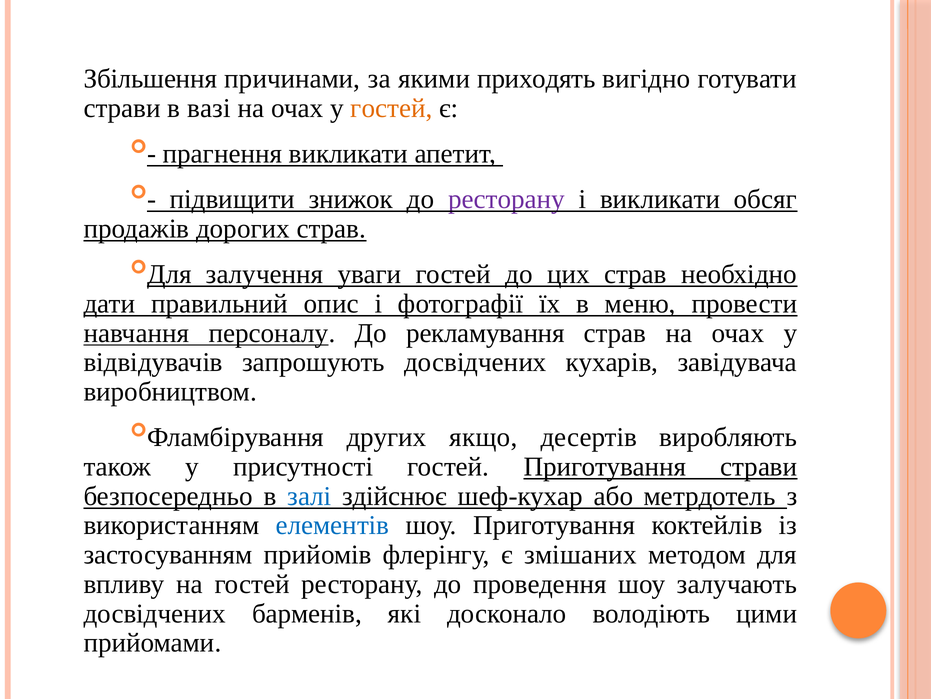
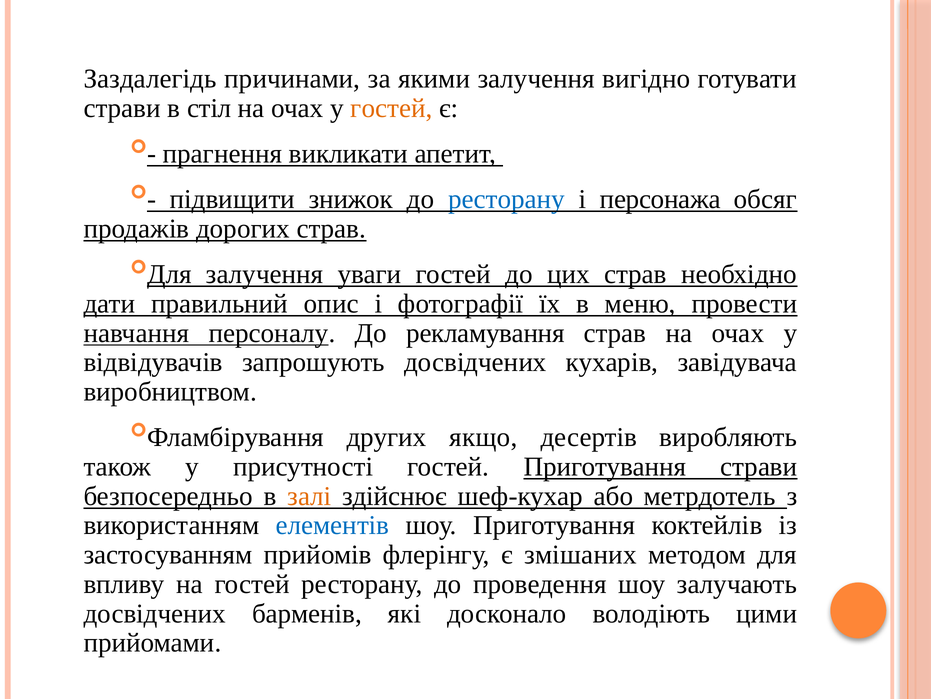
Збільшення: Збільшення -> Заздалегідь (150, 79)
якими приходять: приходять -> залучення (536, 79)
вазі: вазі -> стіл (209, 108)
ресторану colour: purple -> blue (507, 199)
і викликати: викликати -> персонажа (660, 199)
залі colour: blue -> orange (309, 496)
